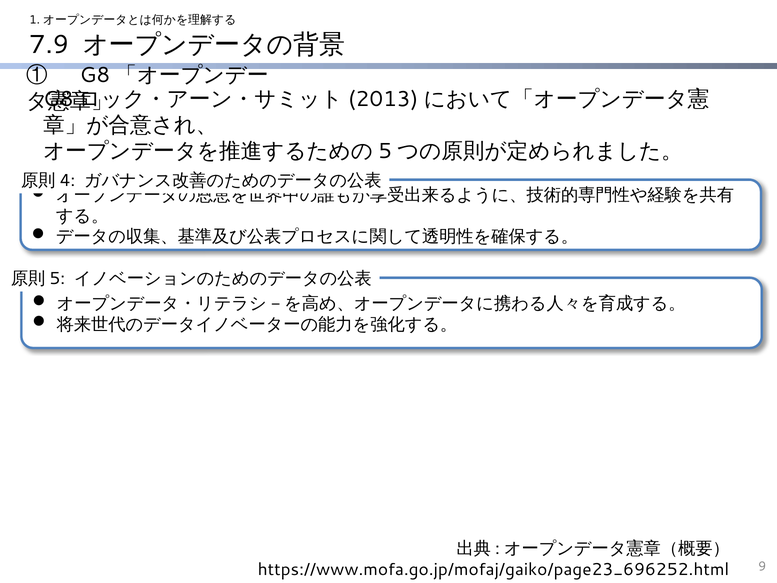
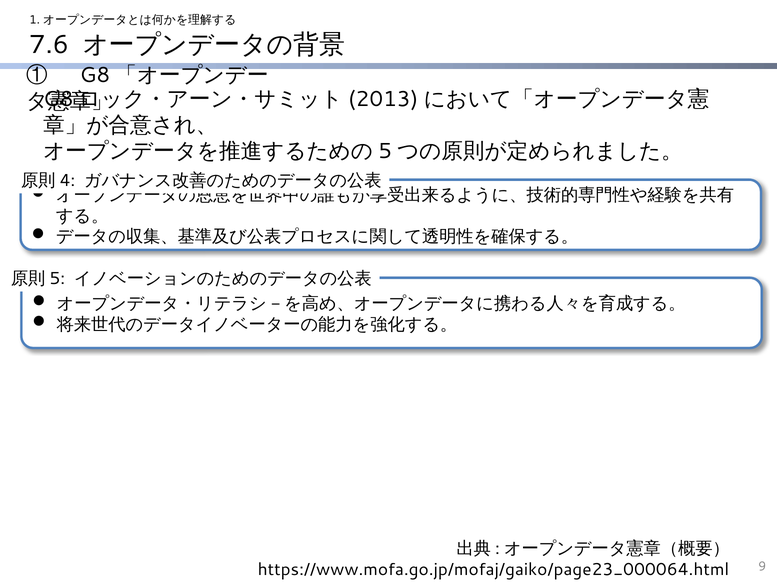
7.9: 7.9 -> 7.6 (49, 45)
https://www.mofa.go.jp/mofaj/gaiko/page23_696252.html: https://www.mofa.go.jp/mofaj/gaiko/page23_696252.html -> https://www.mofa.go.jp/mofaj/gaiko/page23_000064.html (493, 569)
